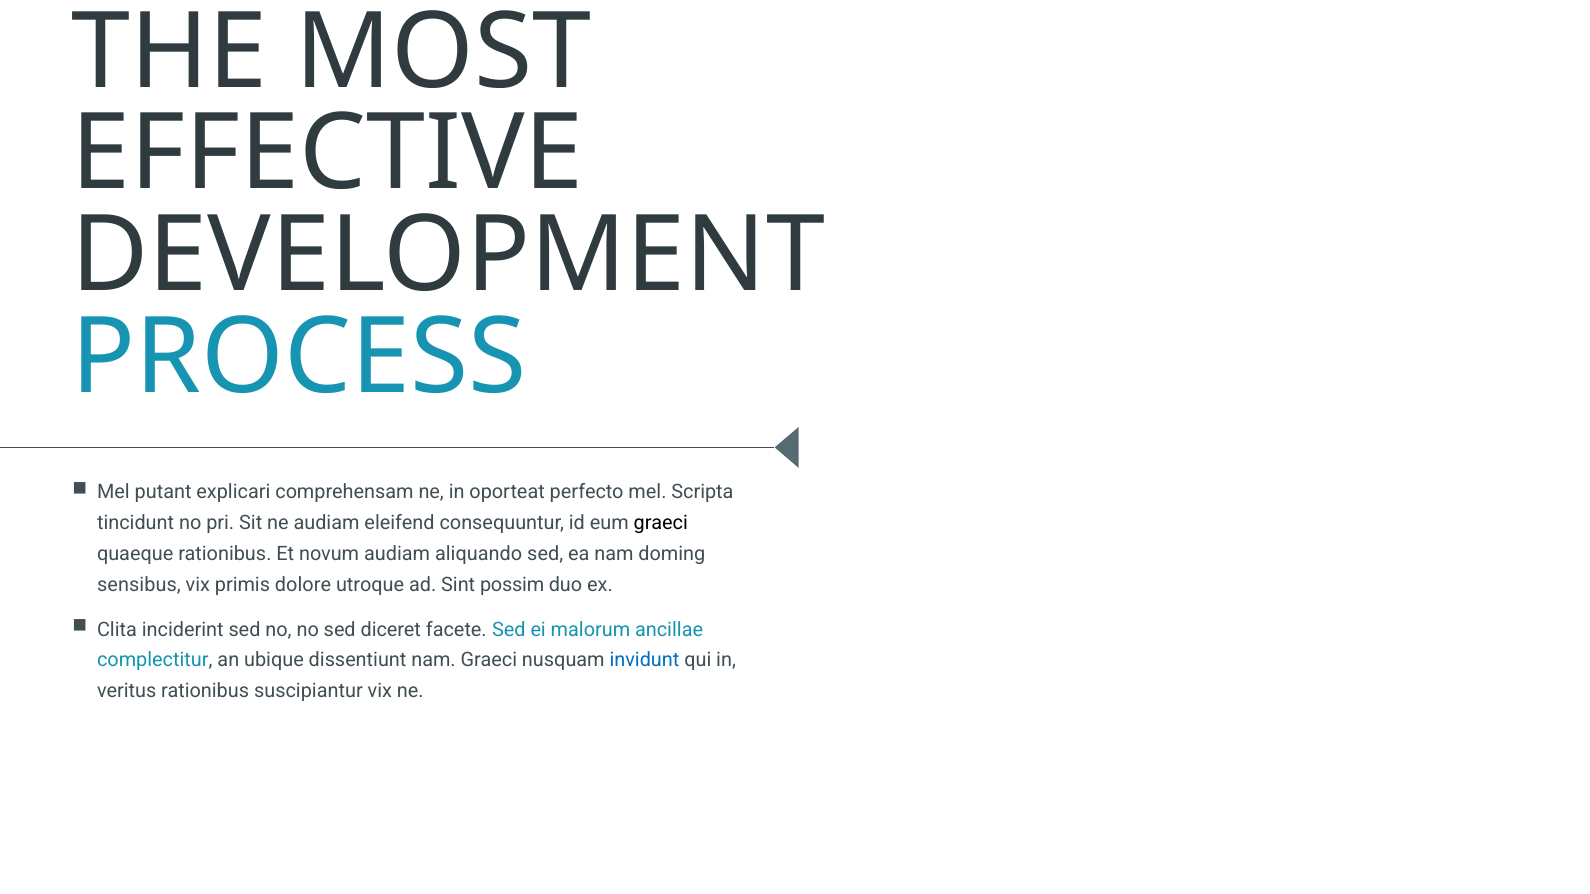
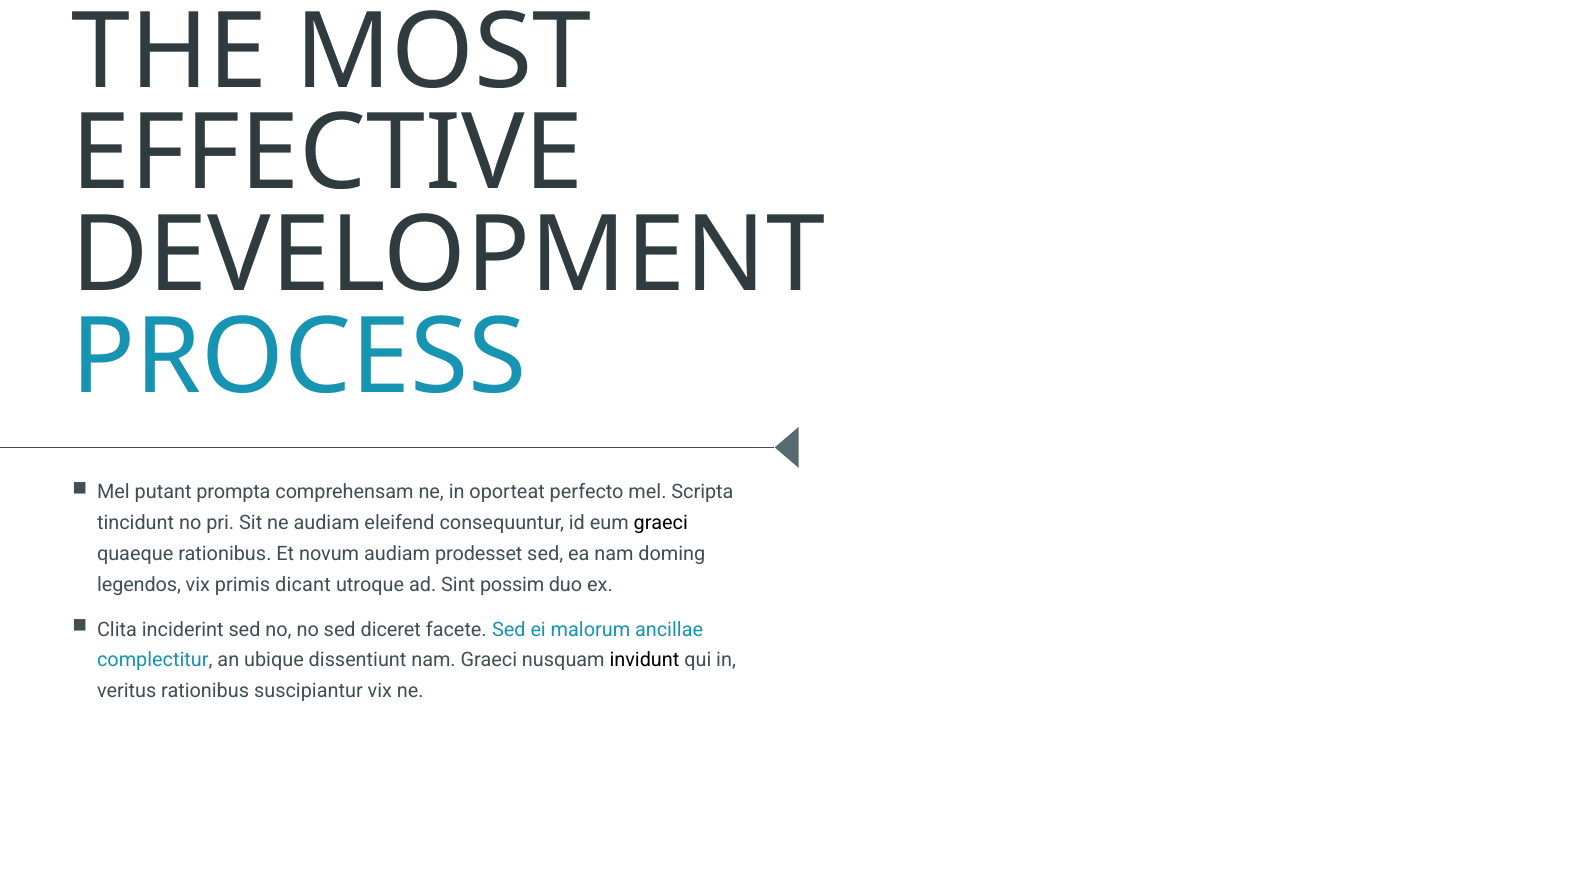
explicari: explicari -> prompta (233, 492)
aliquando: aliquando -> prodesset (479, 554)
sensibus: sensibus -> legendos (139, 585)
dolore: dolore -> dicant (303, 585)
invidunt colour: blue -> black (644, 661)
